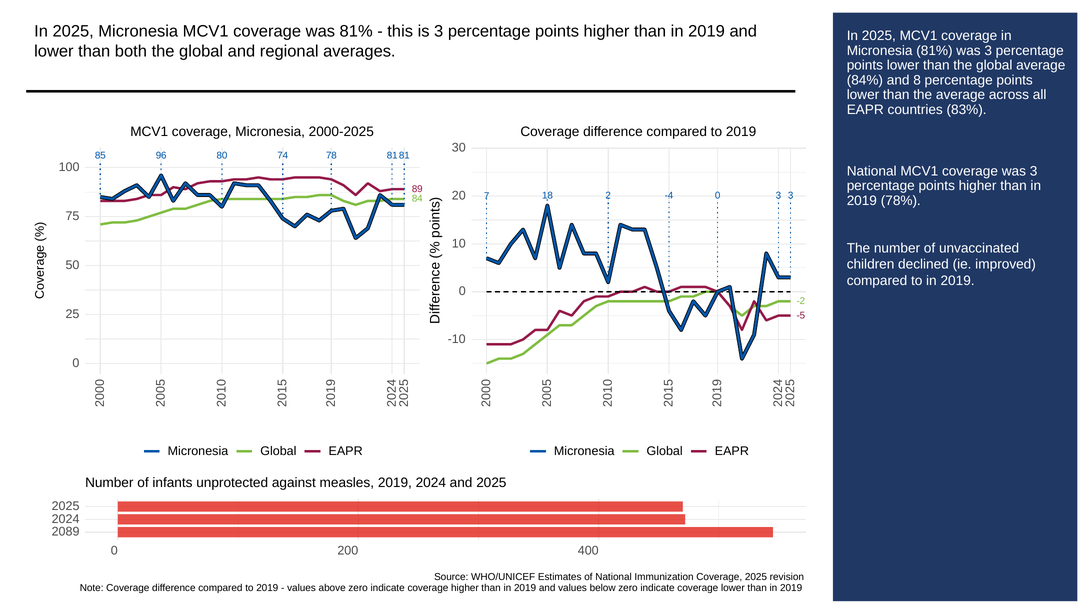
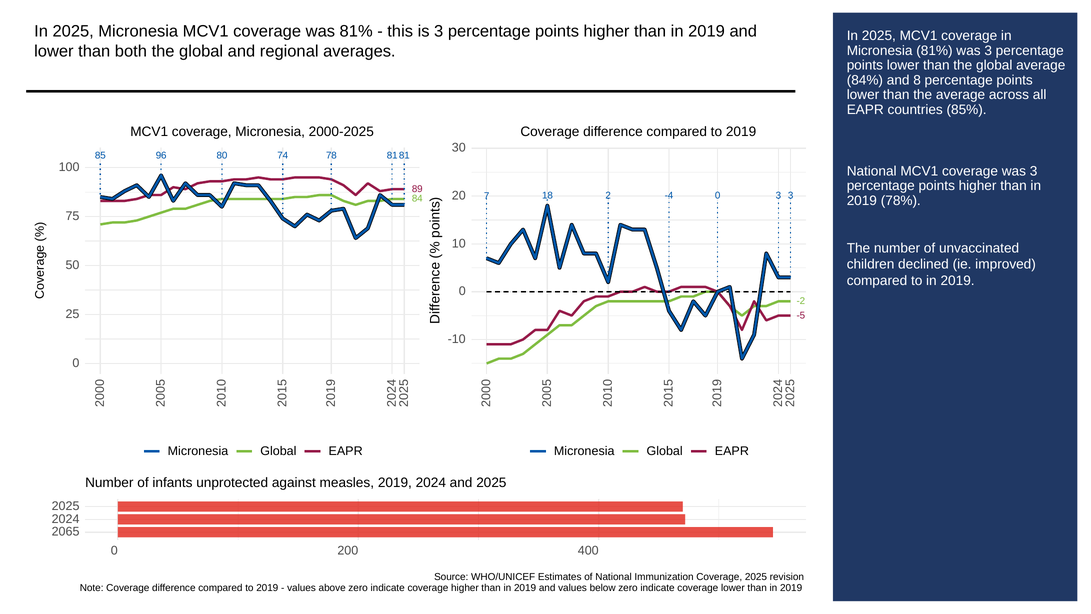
83%: 83% -> 85% (967, 109)
2089: 2089 -> 2065 (66, 531)
